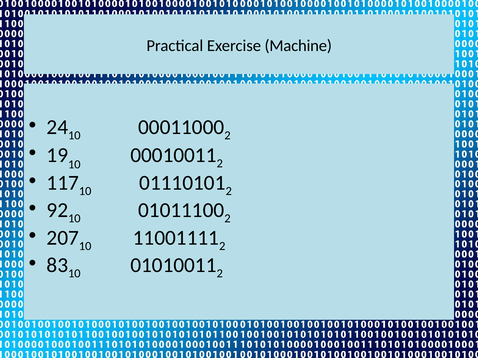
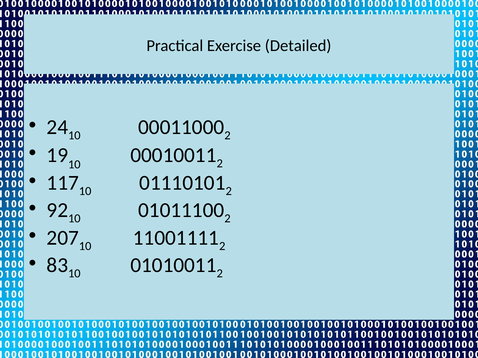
Machine: Machine -> Detailed (298, 46)
